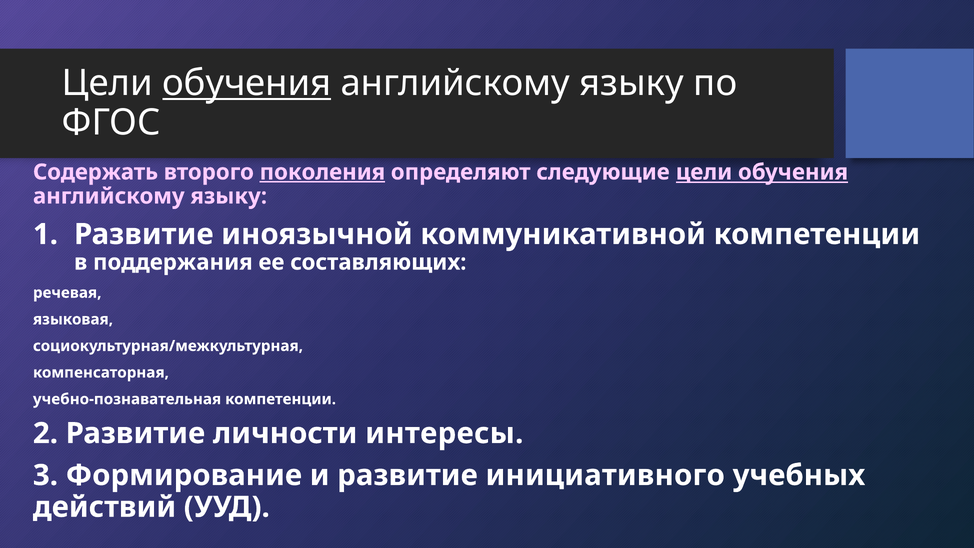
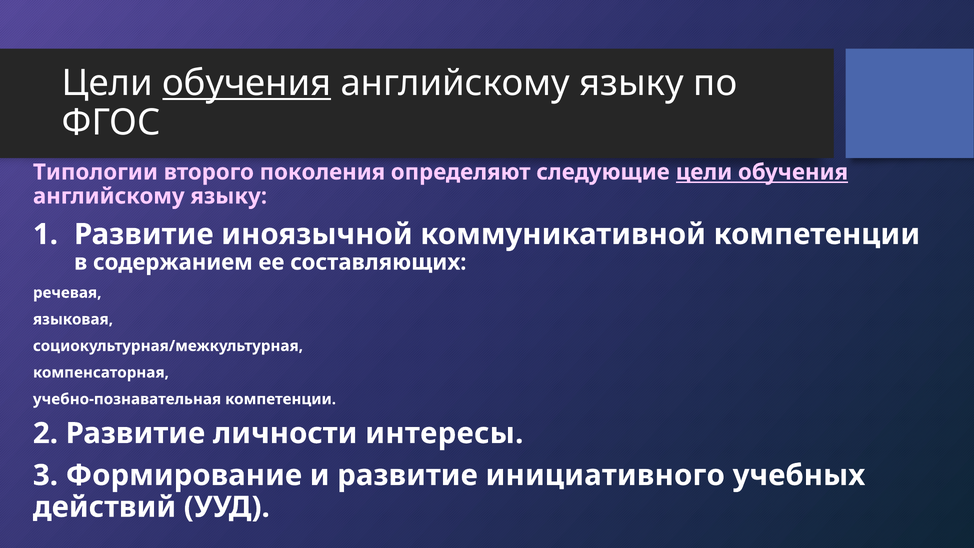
Содержать: Содержать -> Типологии (95, 172)
поколения underline: present -> none (322, 172)
поддержания: поддержания -> содержанием (173, 262)
